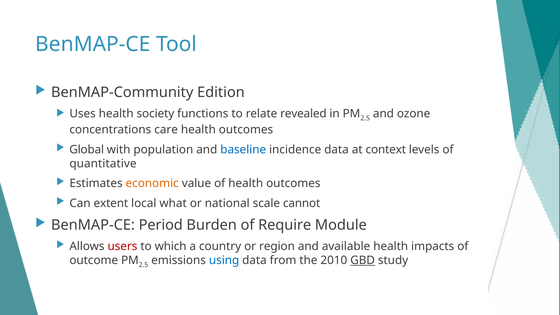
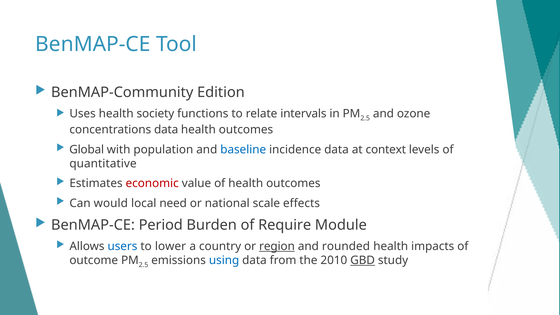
revealed: revealed -> intervals (303, 114)
concentrations care: care -> data (166, 130)
economic colour: orange -> red (152, 183)
extent: extent -> would (111, 203)
what: what -> need (173, 203)
cannot: cannot -> effects (302, 203)
users colour: red -> blue (122, 246)
which: which -> lower (170, 246)
region underline: none -> present (277, 246)
available: available -> rounded (346, 246)
